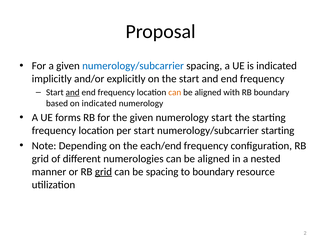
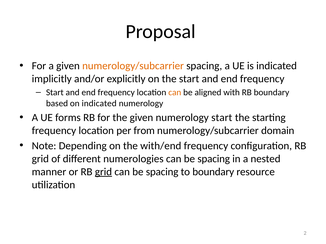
numerology/subcarrier colour: blue -> orange (133, 66)
and underline: present -> none (73, 93)
per start: start -> from (144, 131)
numerology/subcarrier starting: starting -> domain (278, 131)
each/end: each/end -> with/end (161, 146)
numerologies can be aligned: aligned -> spacing (214, 159)
